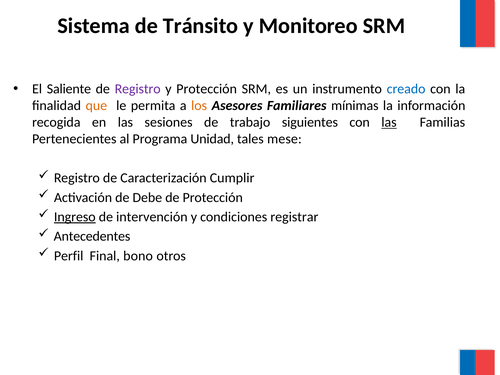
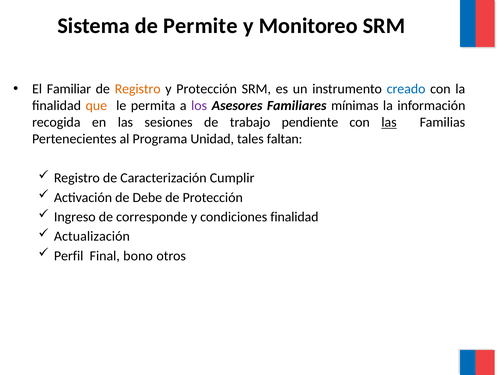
Tránsito: Tránsito -> Permite (200, 26)
Saliente: Saliente -> Familiar (69, 89)
Registro colour: purple -> orange (138, 89)
los colour: orange -> purple (199, 106)
siguientes: siguientes -> pendiente (310, 122)
mese: mese -> faltan (285, 139)
Ingreso underline: present -> none (75, 217)
intervención: intervención -> corresponde (152, 217)
condiciones registrar: registrar -> finalidad (294, 217)
Antecedentes: Antecedentes -> Actualización (92, 236)
